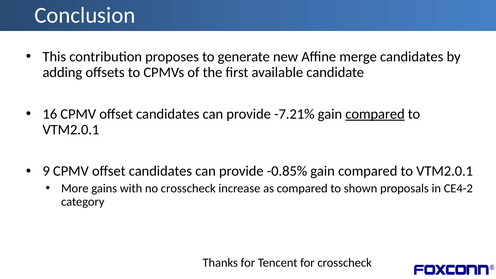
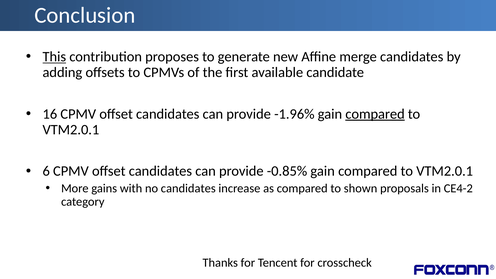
This underline: none -> present (54, 57)
-7.21%: -7.21% -> -1.96% (294, 114)
9: 9 -> 6 (46, 171)
no crosscheck: crosscheck -> candidates (188, 188)
